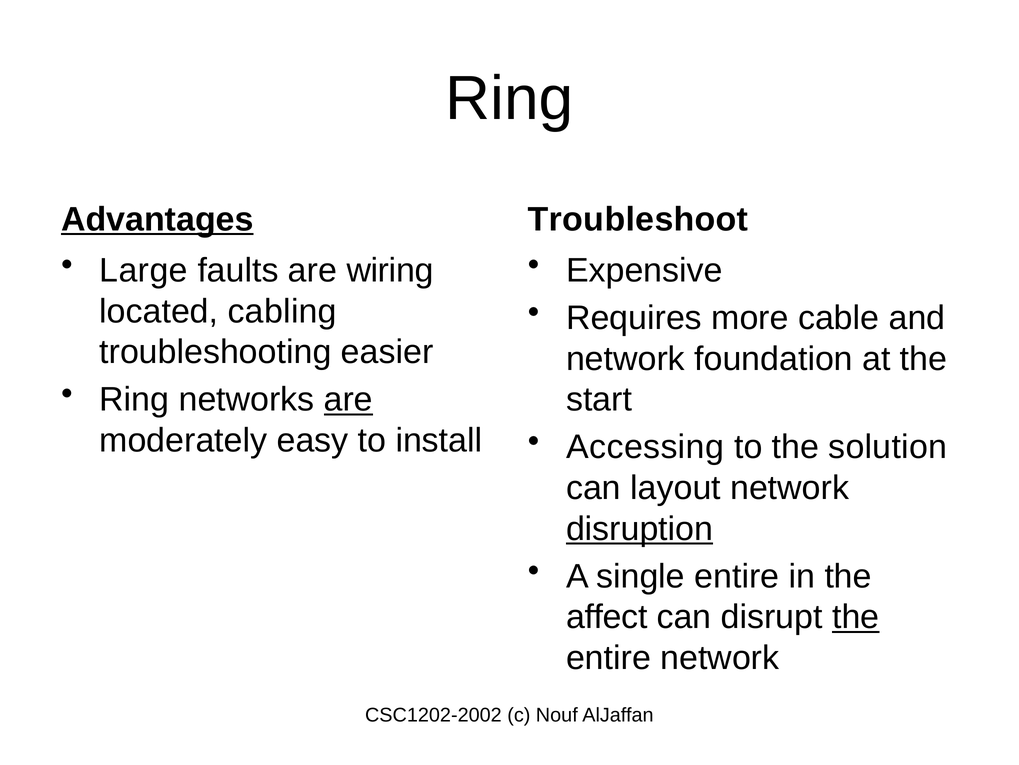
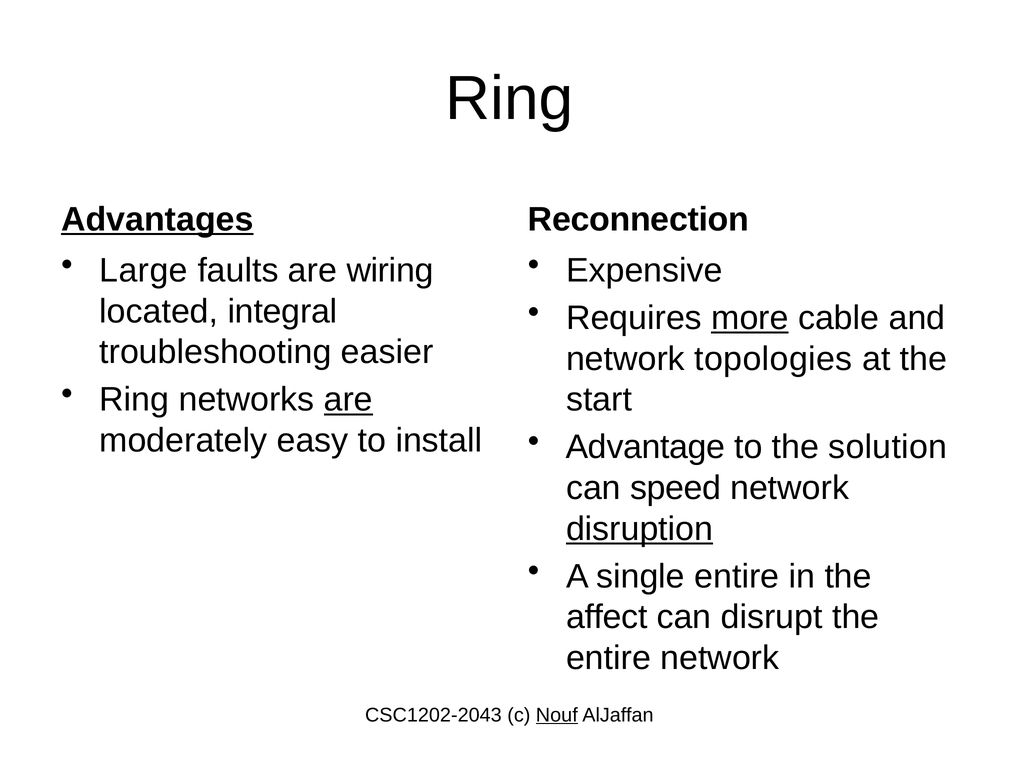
Troubleshoot: Troubleshoot -> Reconnection (638, 219)
cabling: cabling -> integral (283, 311)
more underline: none -> present (750, 318)
foundation: foundation -> topologies (773, 359)
Accessing: Accessing -> Advantage (645, 447)
layout: layout -> speed (676, 488)
the underline: present -> none (856, 617)
CSC1202-2002: CSC1202-2002 -> CSC1202-2043 (433, 714)
Nouf underline: none -> present (557, 714)
